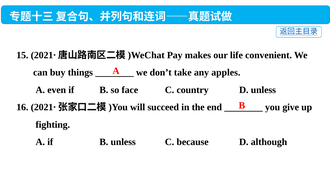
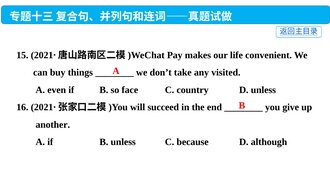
apples: apples -> visited (226, 72)
fighting: fighting -> another (53, 124)
